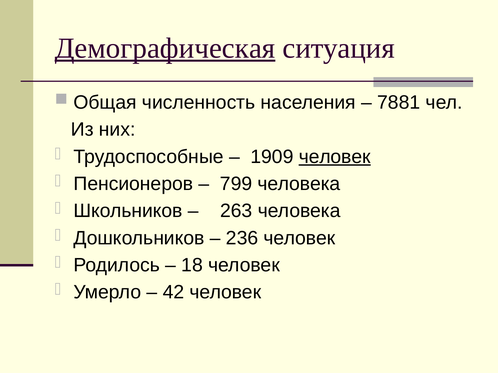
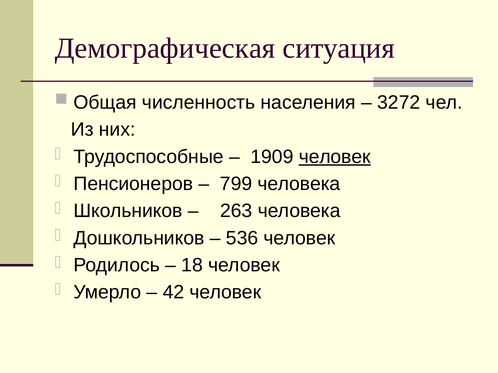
Демографическая underline: present -> none (165, 48)
7881: 7881 -> 3272 (399, 103)
236: 236 -> 536 (242, 238)
